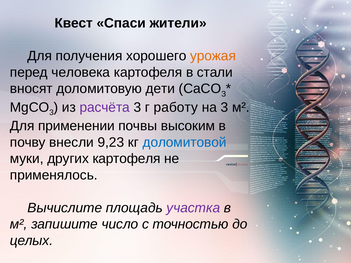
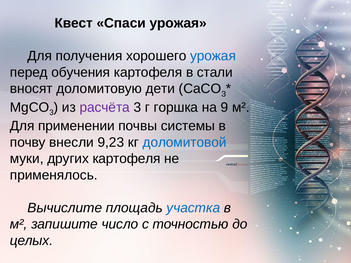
Спаси жители: жители -> урожая (178, 23)
урожая colour: orange -> blue (213, 56)
человека: человека -> обучения (81, 72)
работу: работу -> горшка (176, 107)
на 3: 3 -> 9 (224, 107)
высоким: высоким -> системы (188, 126)
участка colour: purple -> blue (193, 208)
